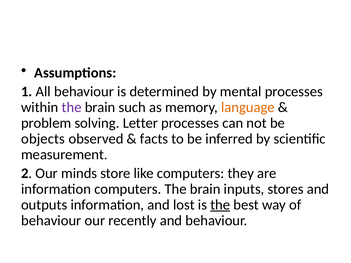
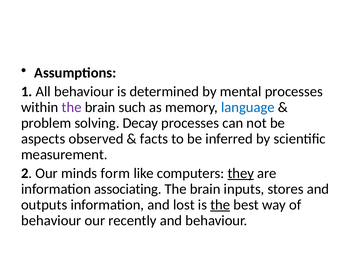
language colour: orange -> blue (248, 107)
Letter: Letter -> Decay (140, 123)
objects: objects -> aspects (43, 139)
store: store -> form (115, 173)
they underline: none -> present (241, 173)
information computers: computers -> associating (128, 189)
